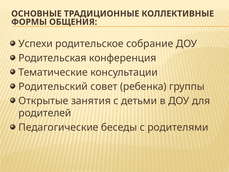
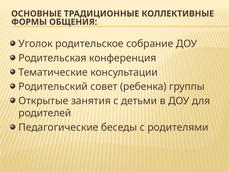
Успехи: Успехи -> Уголок (36, 44)
